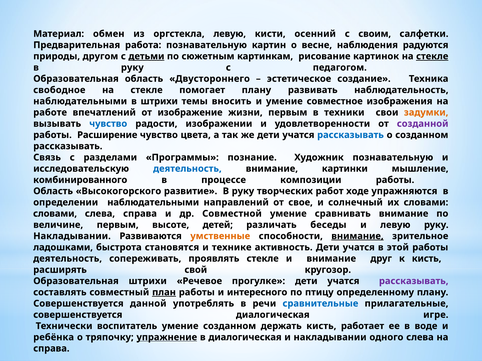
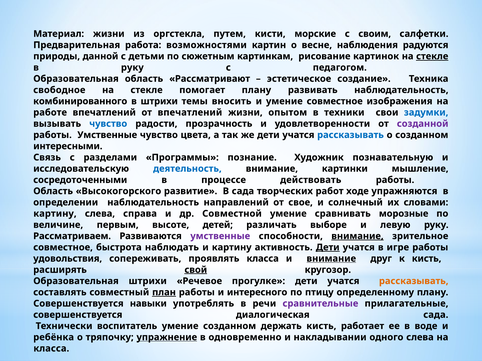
Материал обмен: обмен -> жизни (109, 34)
оргстекла левую: левую -> путем (230, 34)
осенний: осенний -> морские (315, 34)
работа познавательную: познавательную -> возможностями (206, 45)
другом: другом -> данной (100, 56)
детьми underline: present -> none (146, 56)
Двустороннего: Двустороннего -> Рассматривают (210, 79)
наблюдательными: наблюдательными -> комбинированного (80, 101)
от изображение: изображение -> впечатлений (190, 113)
жизни первым: первым -> опытом (288, 113)
задумки colour: orange -> blue (426, 113)
изображении: изображении -> прозрачность (219, 124)
работы Расширение: Расширение -> Умственные (107, 135)
рассказывать: рассказывать -> интересными (68, 146)
комбинированного: комбинированного -> сосредоточенными (80, 180)
композиции: композиции -> действовать (311, 180)
развитие В руку: руку -> сада (243, 191)
определении наблюдательными: наблюдательными -> наблюдательность (153, 203)
словами: словами -> картину (55, 214)
сравнивать внимание: внимание -> морозные (404, 214)
беседы: беседы -> выборе (328, 225)
Накладывании: Накладывании -> Рассматриваем (72, 236)
умственные colour: orange -> purple (220, 236)
ладошками: ладошками -> совместное (63, 248)
становятся: становятся -> наблюдать (172, 248)
и технике: технике -> картину (232, 248)
Дети underline: none -> present (328, 248)
этой: этой -> игре (398, 248)
деятельность: деятельность -> удовольствия (68, 259)
проявлять стекле: стекле -> класса (263, 259)
внимание underline: none -> present (331, 259)
свой underline: none -> present (196, 270)
рассказывать colour: purple -> orange (414, 281)
данной: данной -> навыки (148, 304)
сравнительные colour: blue -> purple (320, 304)
диалогическая игре: игре -> сада (436, 315)
в диалогическая: диалогическая -> одновременно (245, 338)
справа: справа -> класса (51, 349)
